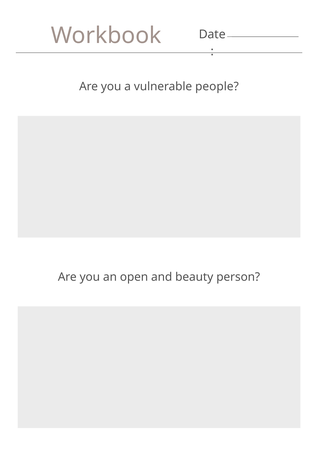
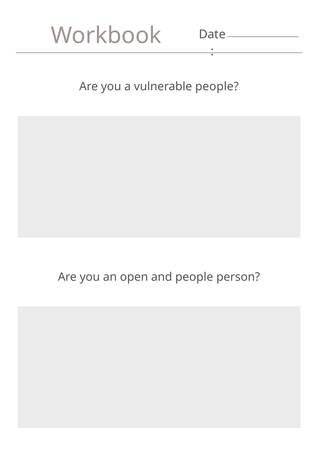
and beauty: beauty -> people (194, 277)
